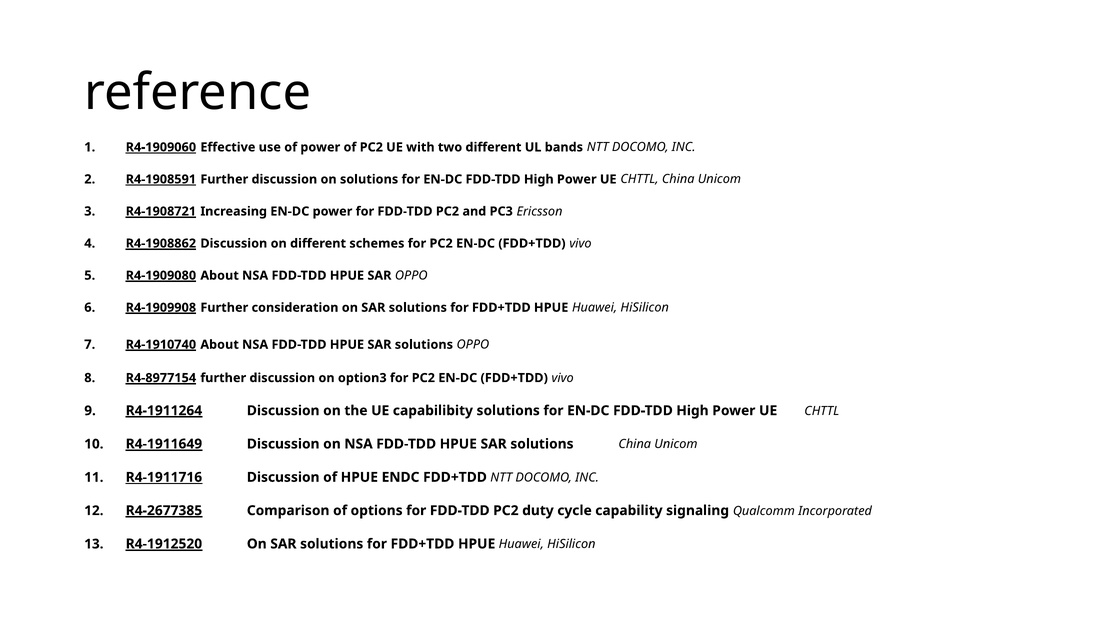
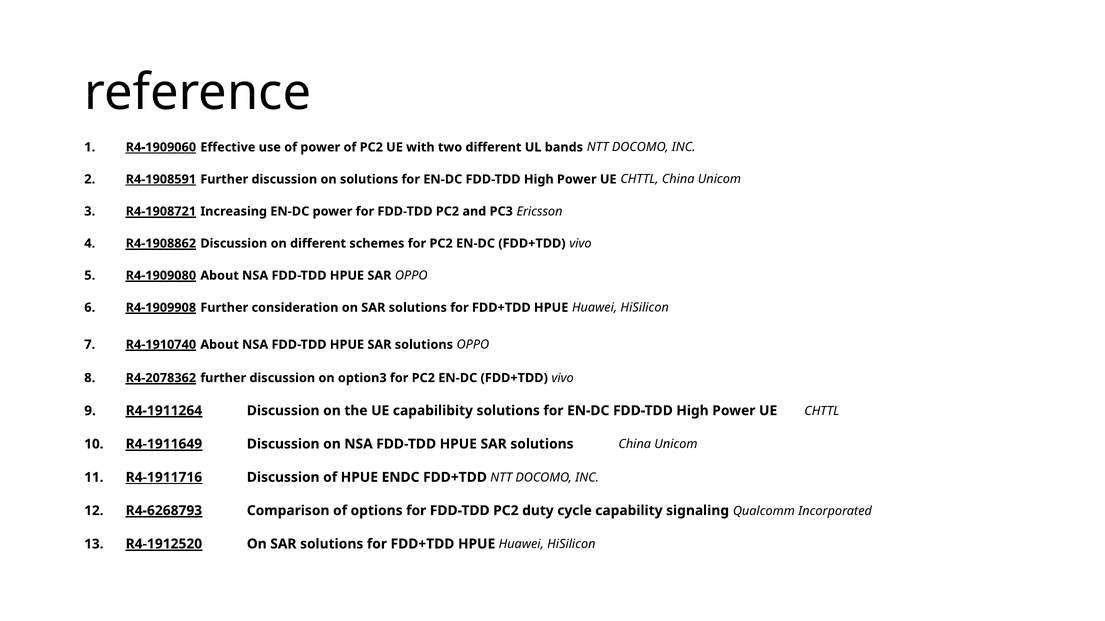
R4-8977154: R4-8977154 -> R4-2078362 (161, 378)
R4-2677385: R4-2677385 -> R4-6268793 (164, 511)
